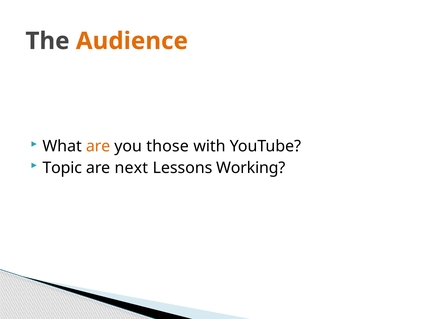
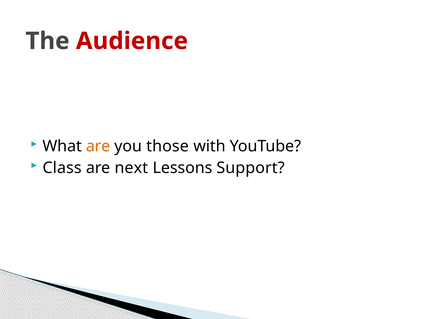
Audience colour: orange -> red (132, 41)
Topic: Topic -> Class (62, 168)
Working: Working -> Support (251, 168)
